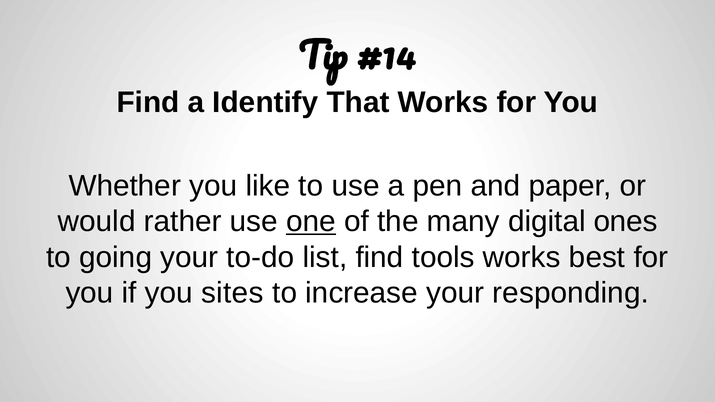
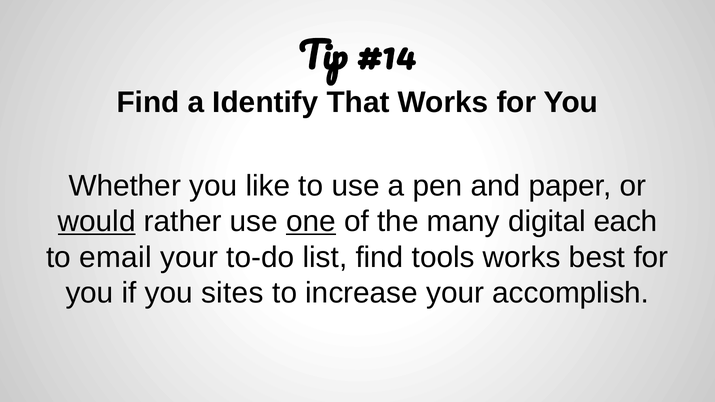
would underline: none -> present (97, 222)
ones: ones -> each (626, 222)
going: going -> email (115, 257)
responding: responding -> accomplish (571, 293)
